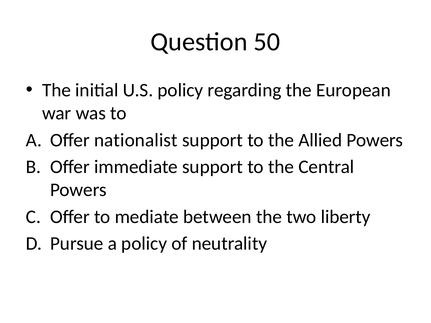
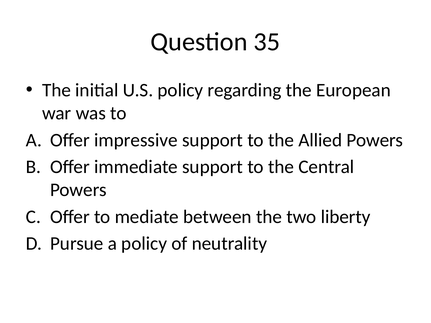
50: 50 -> 35 (267, 42)
nationalist: nationalist -> impressive (136, 140)
